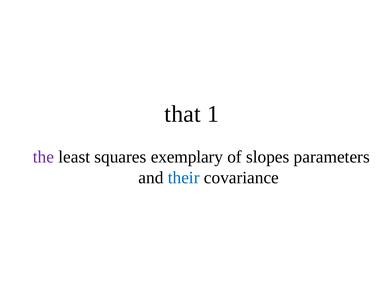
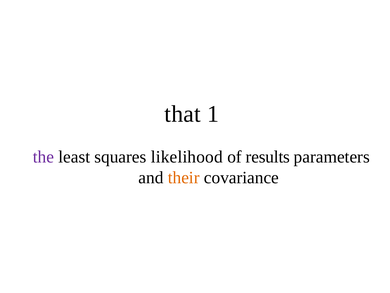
exemplary: exemplary -> likelihood (187, 157)
slopes: slopes -> results (268, 157)
their colour: blue -> orange (184, 177)
